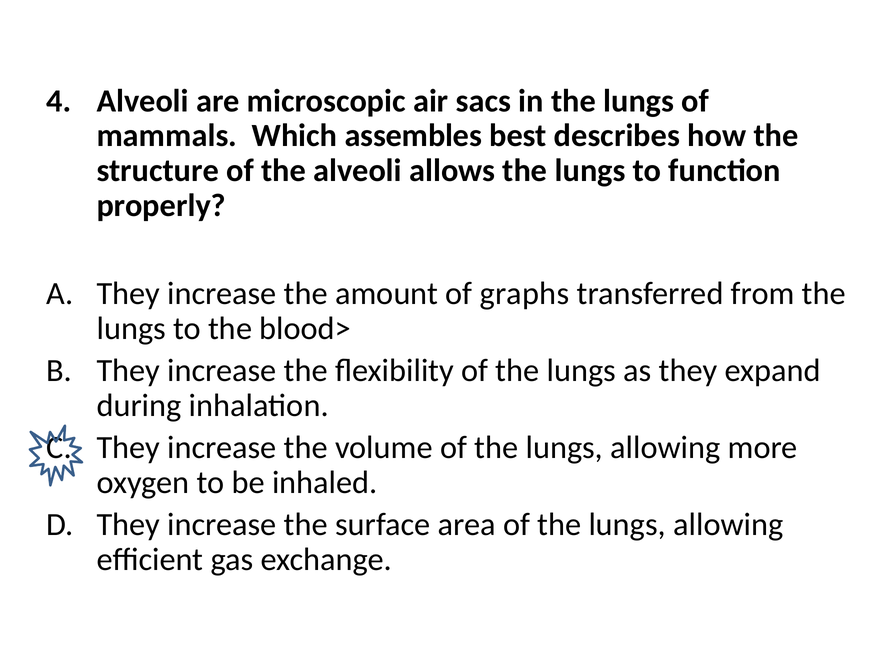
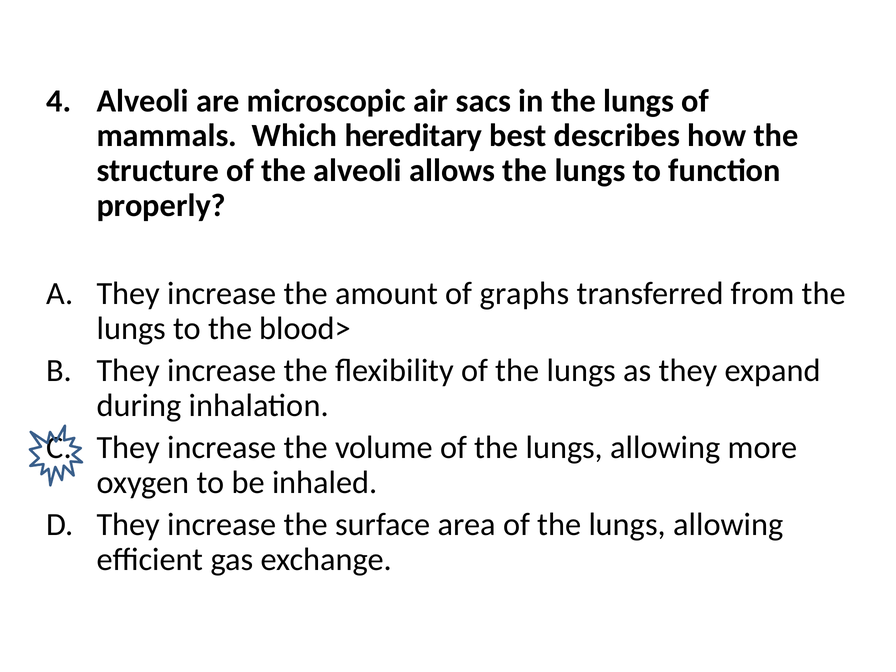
assembles: assembles -> hereditary (413, 136)
